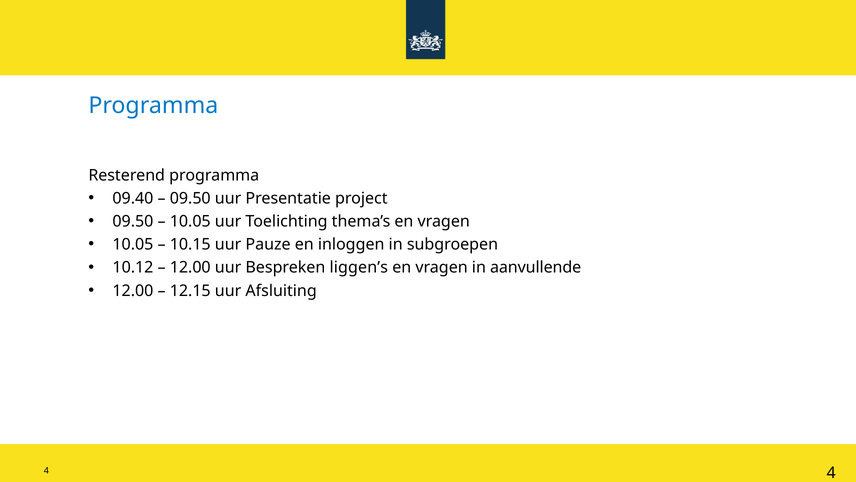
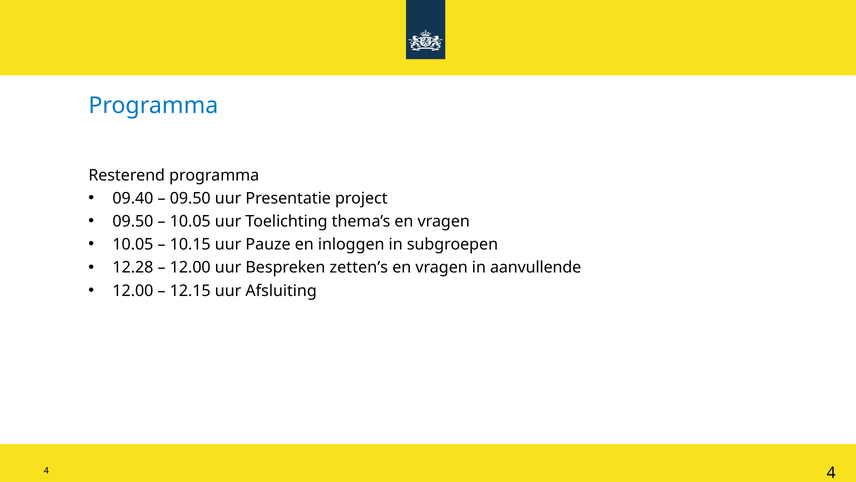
10.12: 10.12 -> 12.28 (133, 267)
liggen’s: liggen’s -> zetten’s (359, 267)
